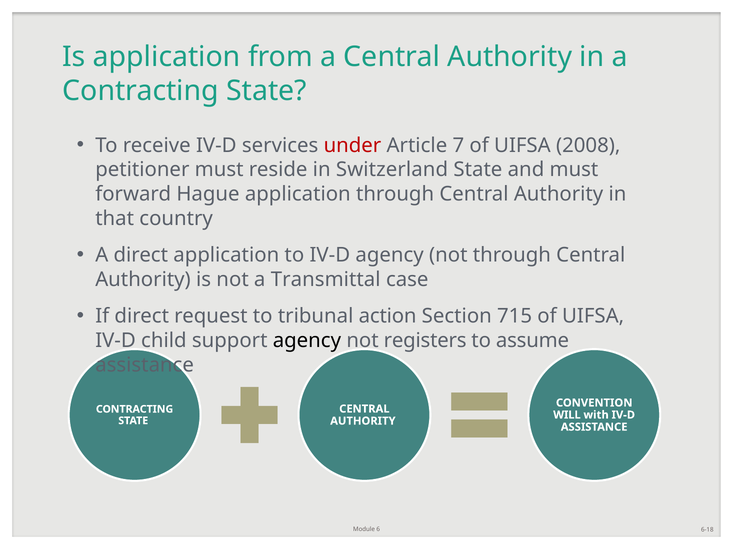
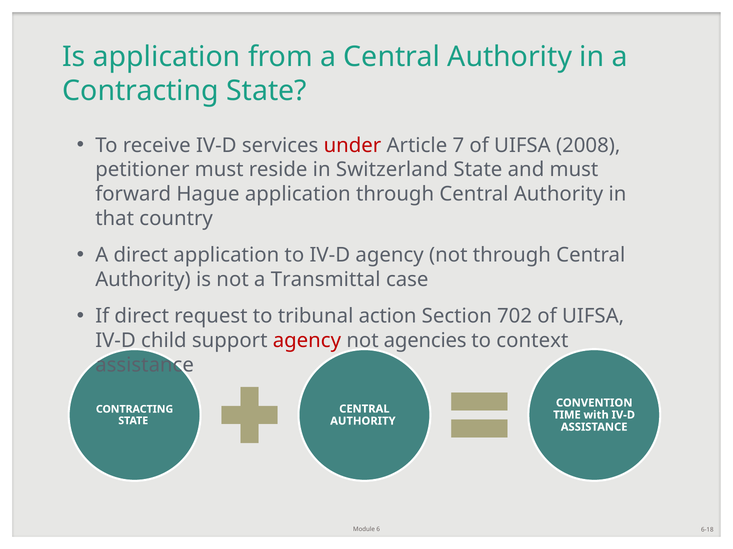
715: 715 -> 702 (515, 317)
agency colour: black -> red (307, 341)
registers: registers -> agencies (425, 341)
assume: assume -> context (532, 341)
WILL: WILL -> TIME (567, 415)
